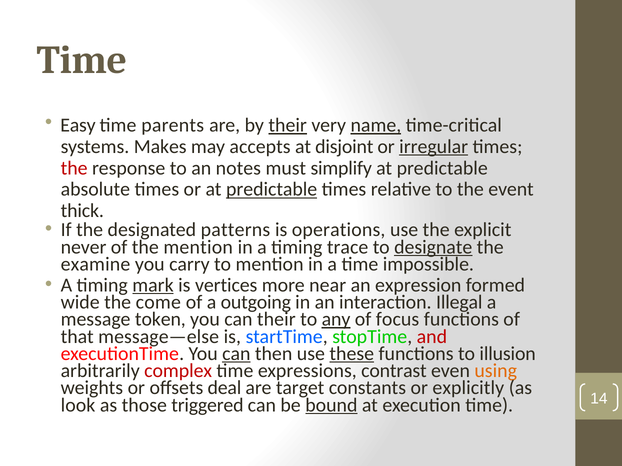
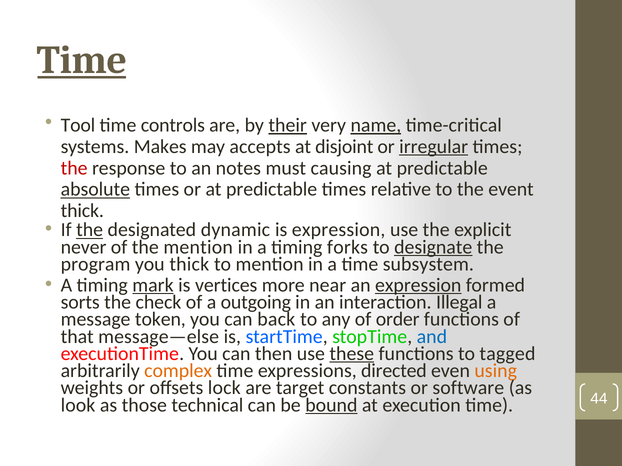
Time underline: none -> present (82, 60)
Easy: Easy -> Tool (78, 125)
parents: parents -> controls (173, 125)
simplify: simplify -> causing (341, 168)
absolute underline: none -> present (95, 190)
predictable underline: present -> none (272, 190)
the underline: none -> present (90, 230)
patterns: patterns -> dynamic (235, 230)
is operations: operations -> expression (339, 230)
trace: trace -> forks (348, 247)
examine: examine -> program (96, 264)
you carry: carry -> thick (189, 264)
impossible: impossible -> subsystem (428, 264)
expression underline: none -> present (418, 285)
wide: wide -> sorts (80, 302)
come: come -> check (158, 302)
can their: their -> back (276, 320)
any underline: present -> none (336, 320)
focus: focus -> order (398, 320)
and colour: red -> blue (432, 337)
can underline: present -> none (236, 354)
illusion: illusion -> tagged (507, 354)
complex colour: red -> orange (178, 371)
contrast: contrast -> directed (394, 371)
deal: deal -> lock (224, 388)
explicitly: explicitly -> software (468, 388)
triggered: triggered -> technical (207, 405)
14: 14 -> 44 (599, 399)
